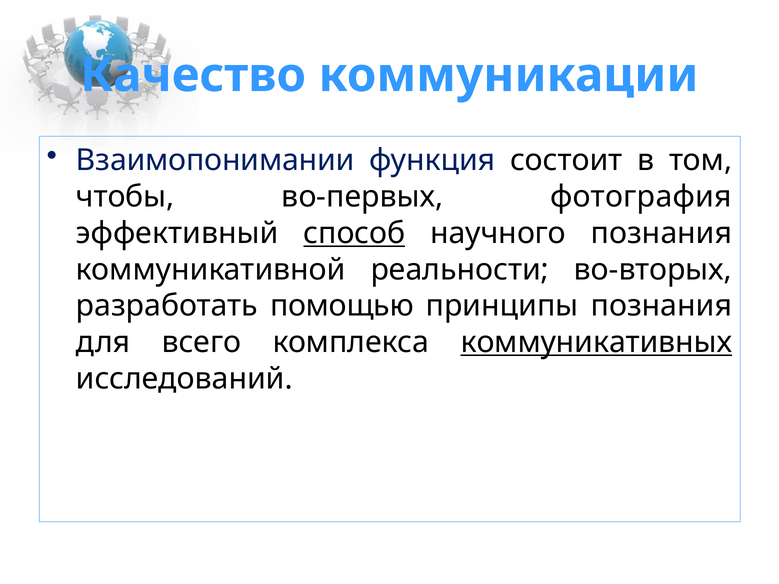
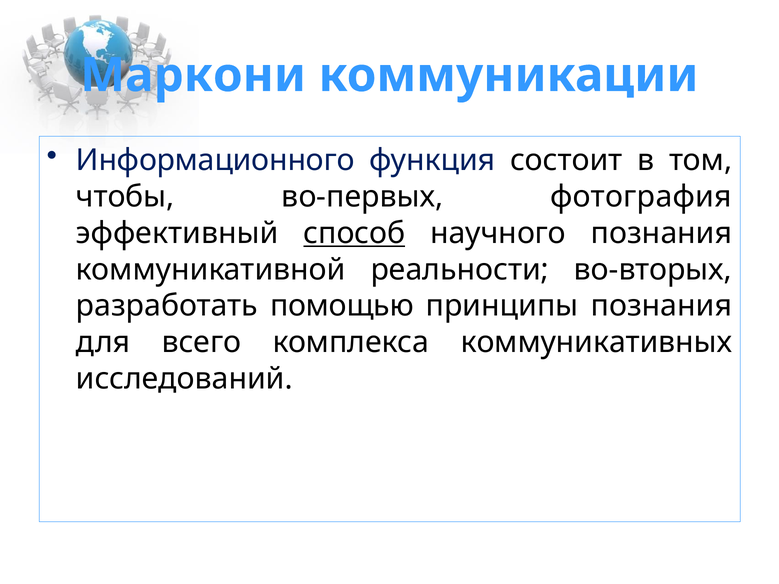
Качество: Качество -> Маркони (193, 75)
Взаимопонимании: Взаимопонимании -> Информационного (215, 161)
коммуникативных underline: present -> none (596, 342)
